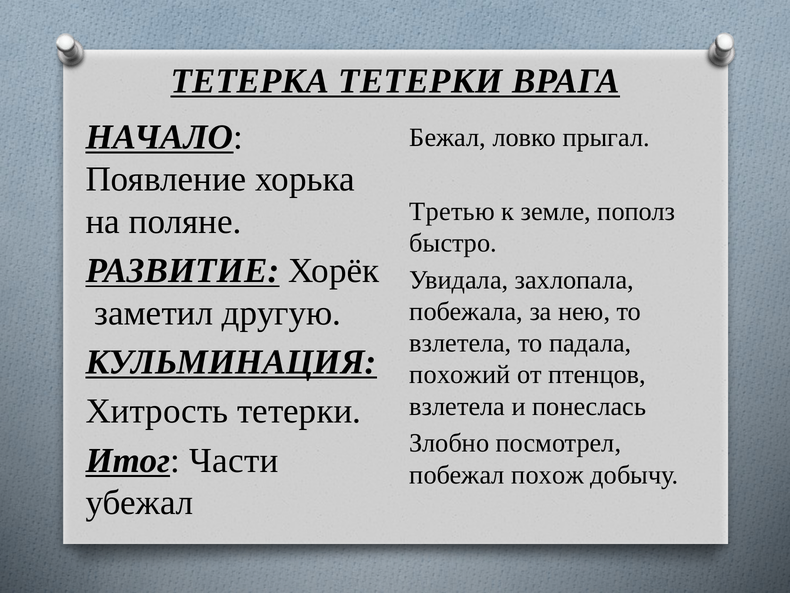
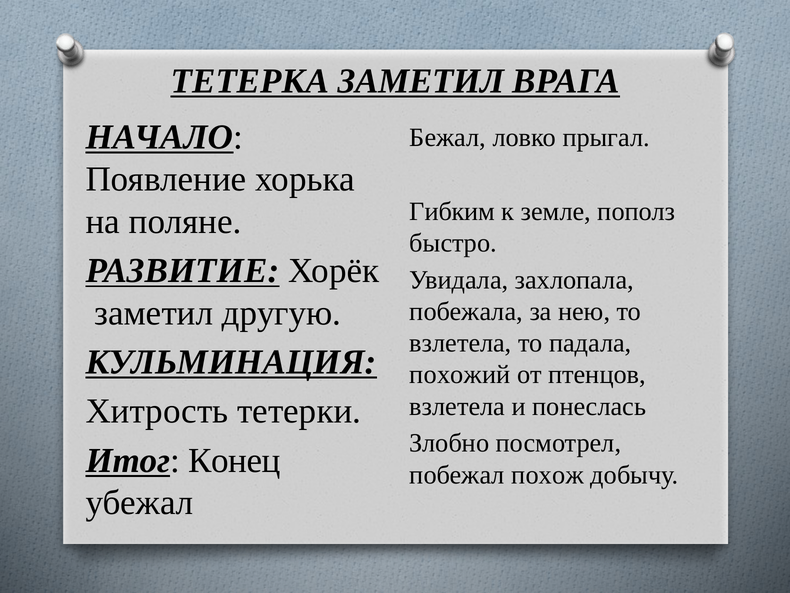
ТЕТЕРКА ТЕТЕРКИ: ТЕТЕРКИ -> ЗАМЕТИЛ (421, 81)
Третью: Третью -> Гибким (452, 211)
Части: Части -> Конец (234, 460)
